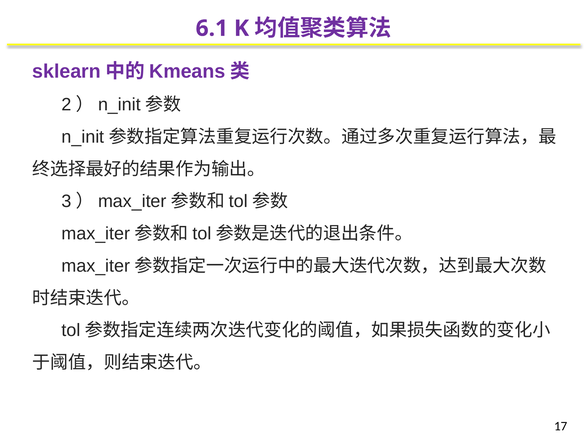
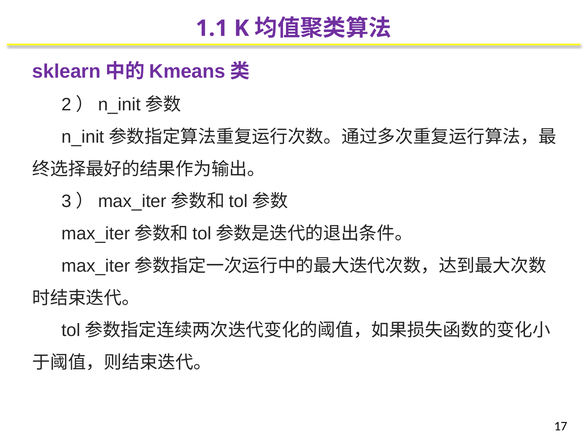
6.1: 6.1 -> 1.1 (212, 28)
